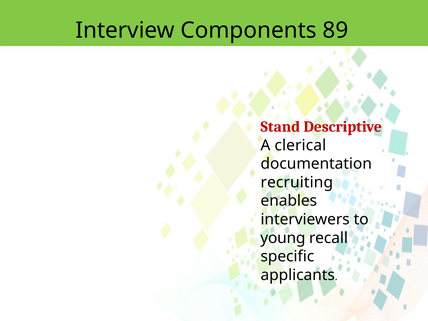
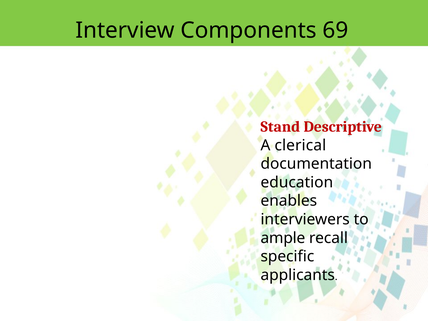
89: 89 -> 69 (336, 31)
recruiting: recruiting -> education (297, 182)
young: young -> ample (283, 238)
